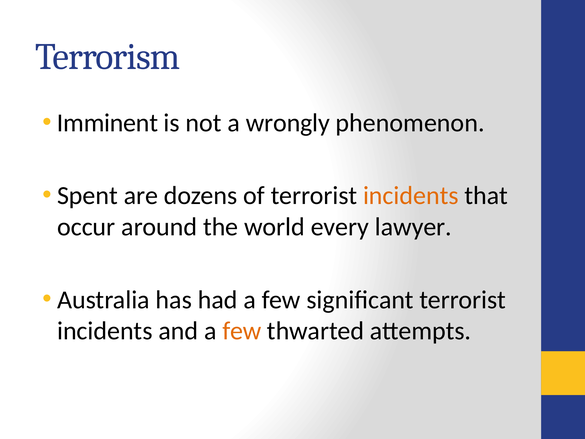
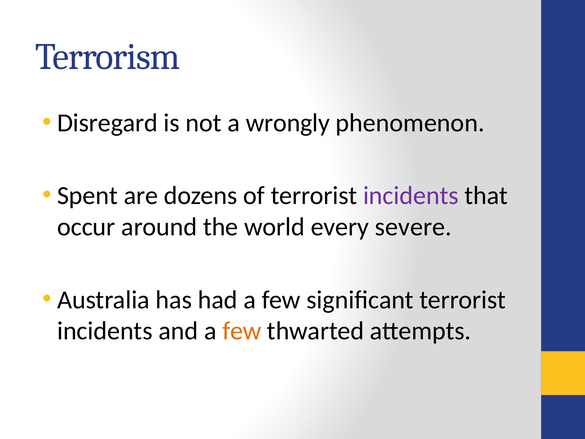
Imminent: Imminent -> Disregard (107, 123)
incidents colour: orange -> purple (411, 196)
lawyer: lawyer -> severe (413, 227)
